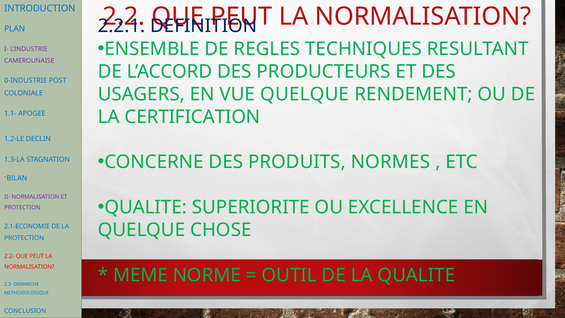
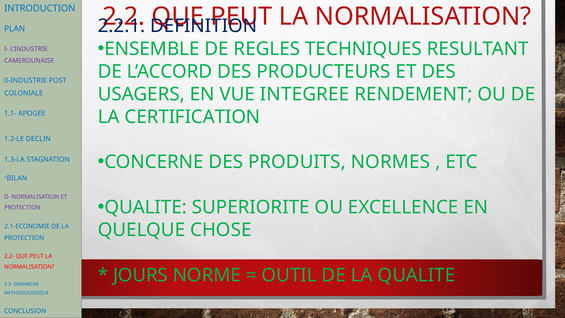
VUE QUELQUE: QUELQUE -> INTEGREE (305, 94)
MEME: MEME -> JOURS (140, 275)
